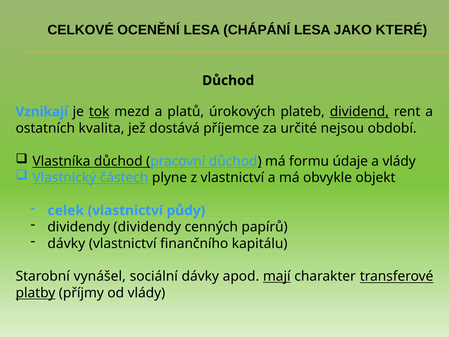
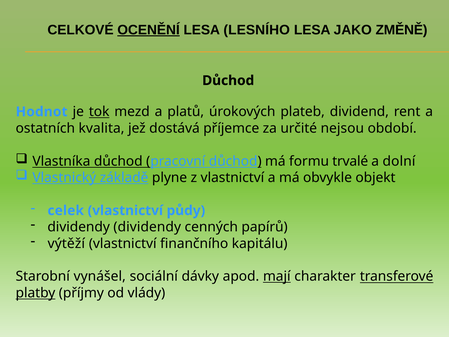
OCENĚNÍ underline: none -> present (149, 30)
CHÁPÁNÍ: CHÁPÁNÍ -> LESNÍHO (257, 30)
KTERÉ: KTERÉ -> ZMĚNĚ (402, 30)
Vznikají: Vznikají -> Hodnot (42, 112)
dividend underline: present -> none (359, 112)
údaje: údaje -> trvalé (350, 161)
a vlády: vlády -> dolní (399, 161)
částech: částech -> základě (124, 177)
dávky: dávky -> výtěží (66, 243)
